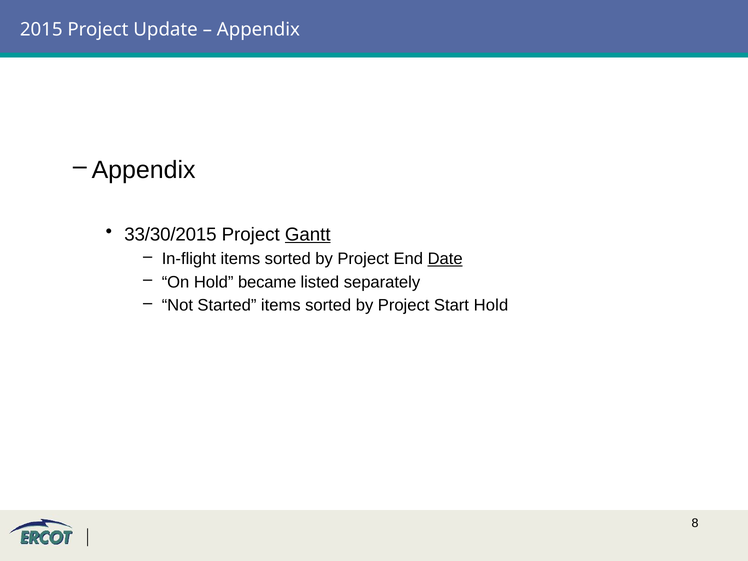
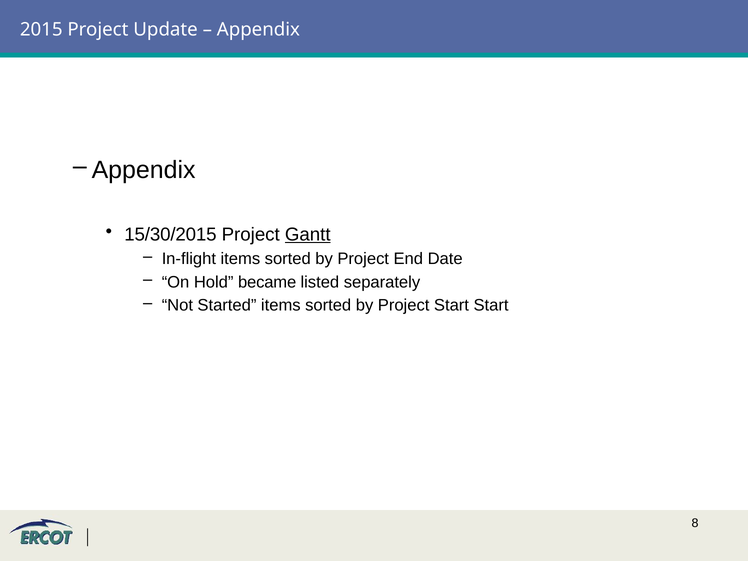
33/30/2015: 33/30/2015 -> 15/30/2015 (170, 234)
Date underline: present -> none (445, 259)
Start Hold: Hold -> Start (491, 305)
